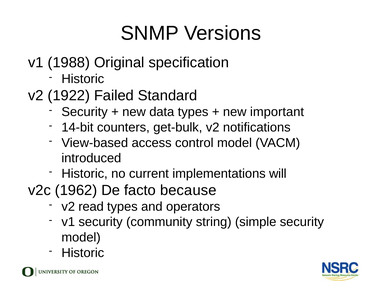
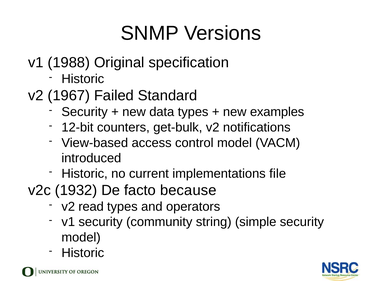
1922: 1922 -> 1967 (69, 96)
important: important -> examples (277, 112)
14-bit: 14-bit -> 12-bit (77, 127)
will: will -> file (278, 173)
1962: 1962 -> 1932 (76, 190)
